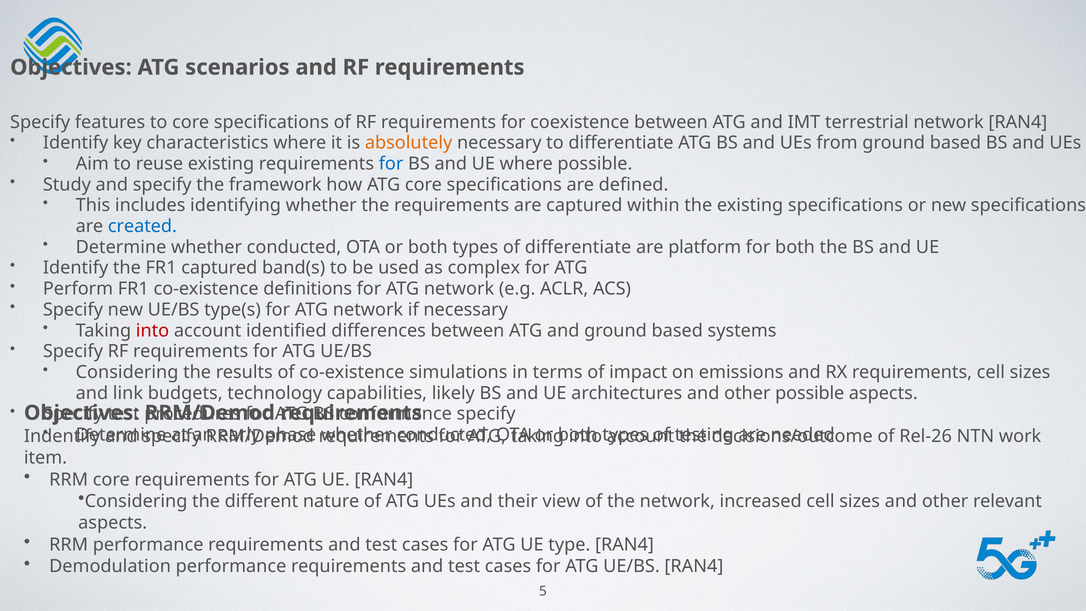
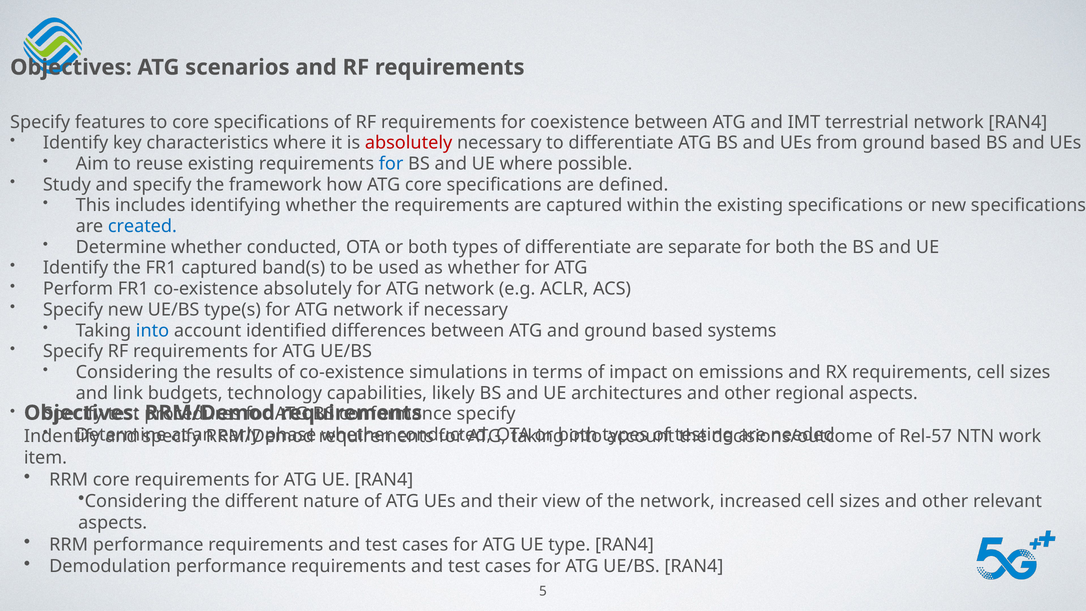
absolutely colour: orange -> red (409, 143)
platform: platform -> separate (705, 247)
as complex: complex -> whether (484, 268)
co-existence definitions: definitions -> absolutely (308, 289)
into colour: red -> blue (153, 330)
other possible: possible -> regional (810, 393)
Rel-26: Rel-26 -> Rel-57 (926, 436)
